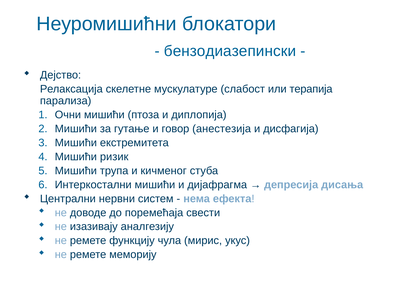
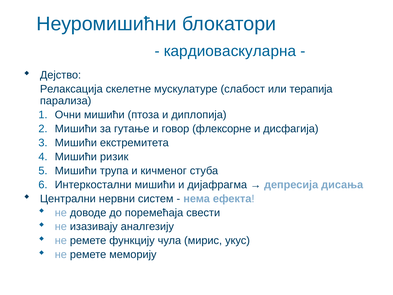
бензодиазепински: бензодиазепински -> кардиоваскуларна (230, 51)
анестезија: анестезија -> флексорне (222, 129)
